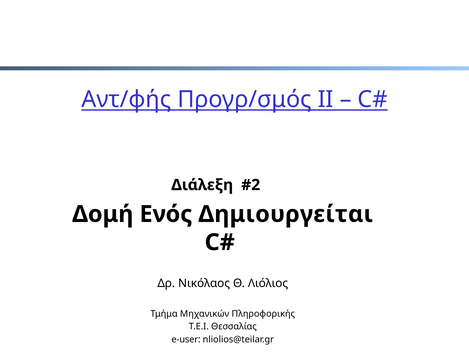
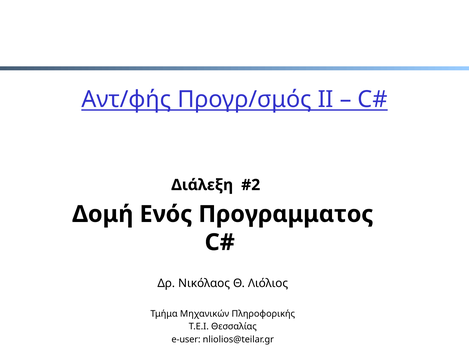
Δημιουργείται: Δημιουργείται -> Προγραμματος (286, 214)
